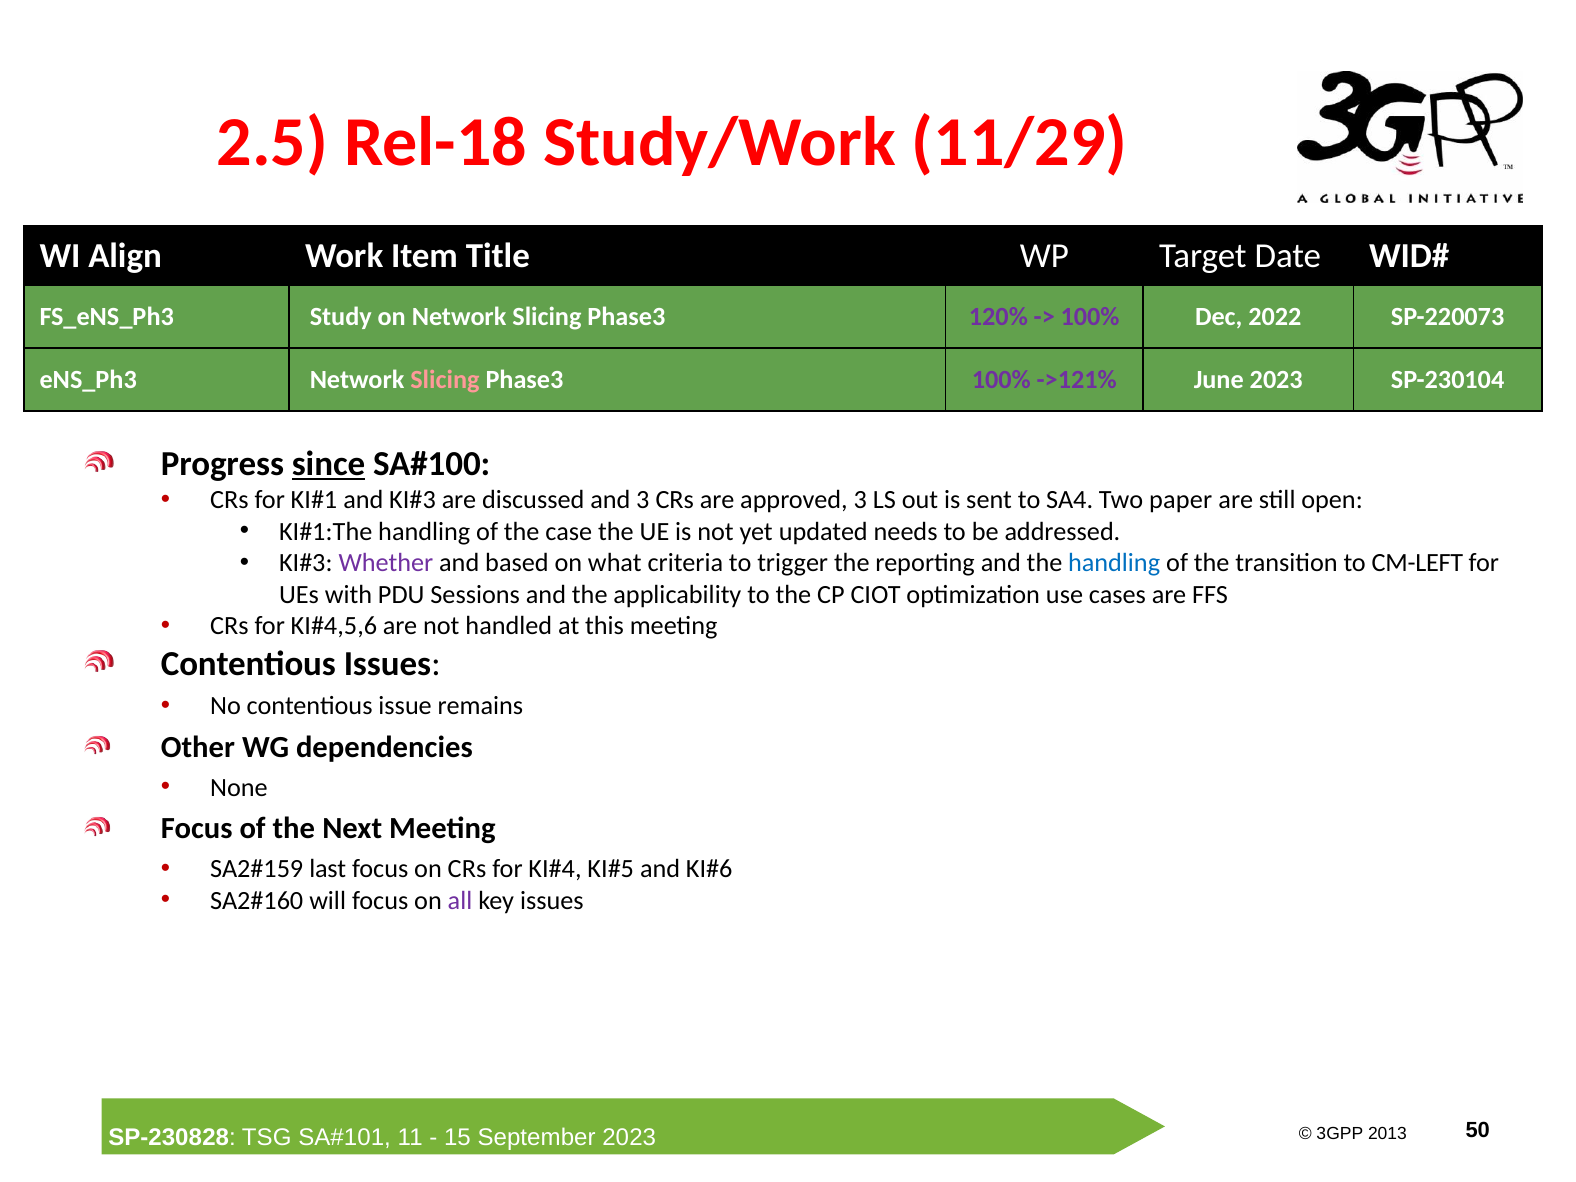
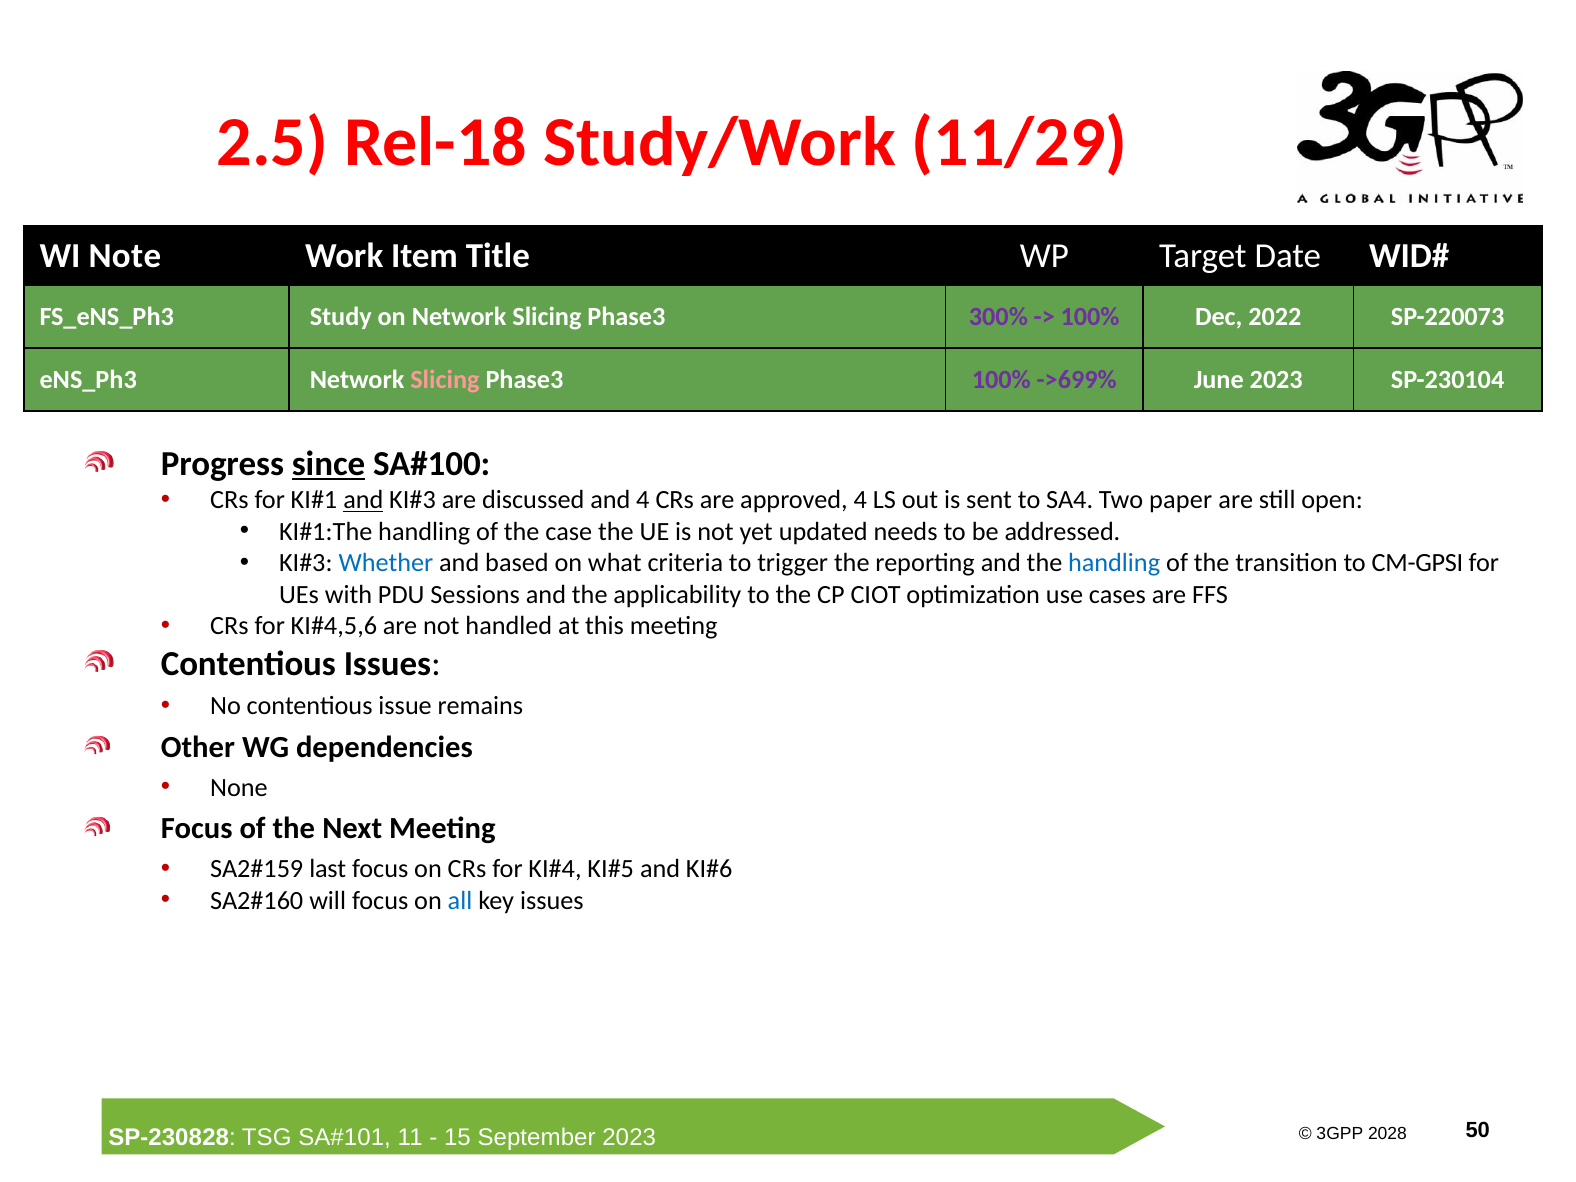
Align: Align -> Note (125, 256)
120%: 120% -> 300% (998, 317)
->121%: ->121% -> ->699% (1077, 380)
and underline: none -> present (363, 500)
and 3: 3 -> 4 (643, 500)
approved 3: 3 -> 4 (860, 500)
Whether colour: purple -> blue (386, 563)
CM-LEFT: CM-LEFT -> CM-GPSI (1417, 563)
all colour: purple -> blue (460, 901)
2013: 2013 -> 2028 (1387, 1133)
